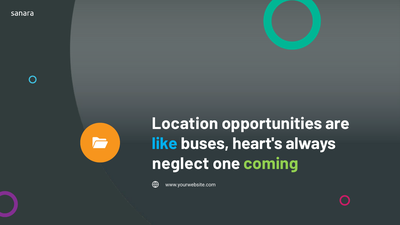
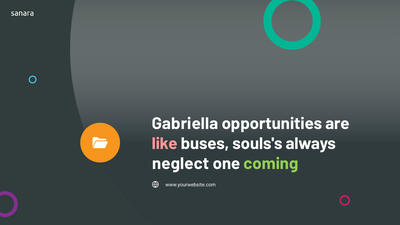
Location: Location -> Gabriella (185, 124)
like colour: light blue -> pink (165, 144)
heart's: heart's -> souls's (258, 144)
